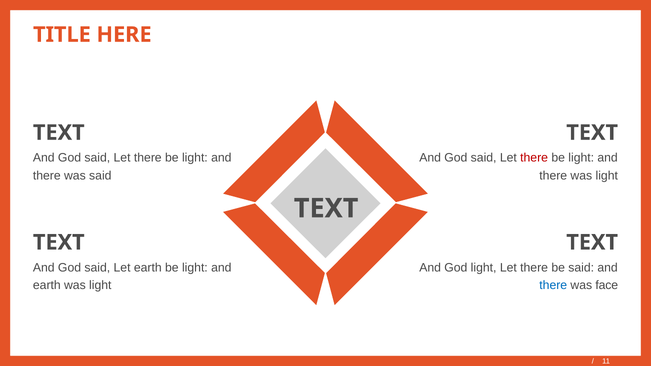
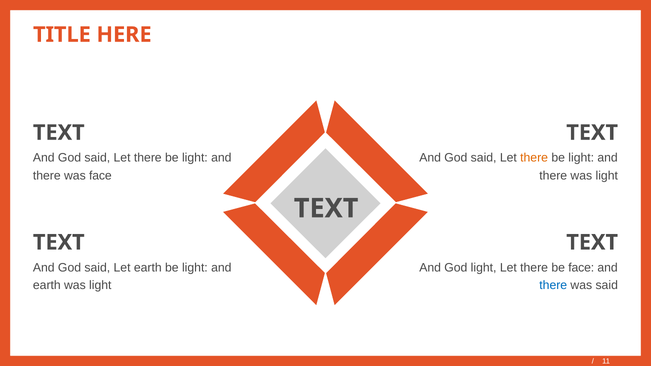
there colour: red -> orange (534, 158)
was said: said -> face (100, 176)
be said: said -> face (581, 268)
was face: face -> said (607, 285)
